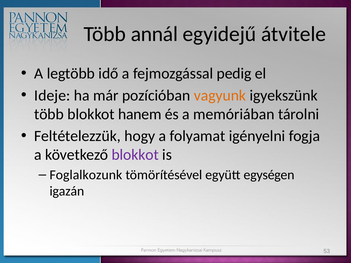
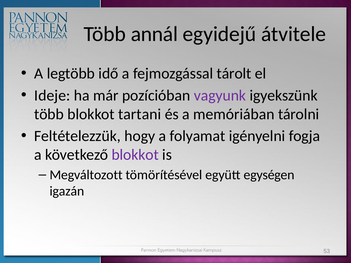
pedig: pedig -> tárolt (234, 74)
vagyunk colour: orange -> purple (220, 96)
hanem: hanem -> tartani (140, 114)
Foglalkozunk: Foglalkozunk -> Megváltozott (86, 175)
